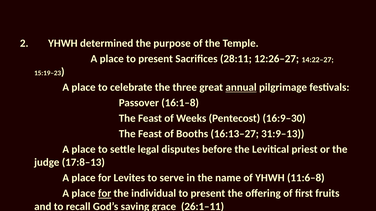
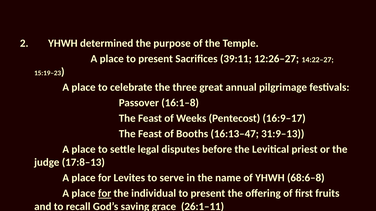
28:11: 28:11 -> 39:11 (236, 59)
annual underline: present -> none (241, 88)
16:9–30: 16:9–30 -> 16:9–17 (284, 119)
16:13–27: 16:13–27 -> 16:13–47 (235, 134)
11:6–8: 11:6–8 -> 68:6–8 (306, 178)
